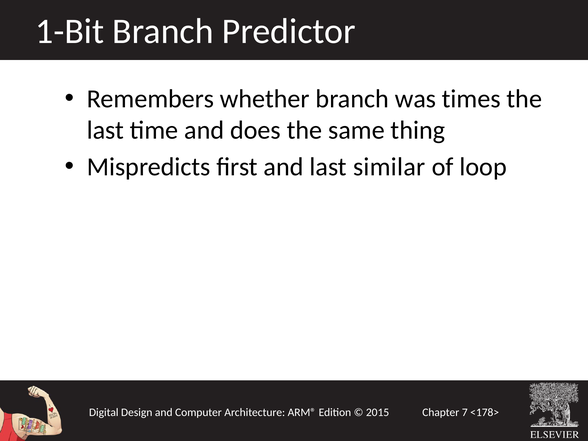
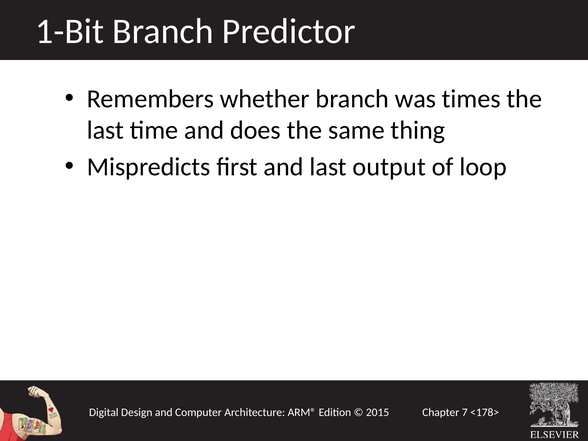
similar: similar -> output (389, 167)
